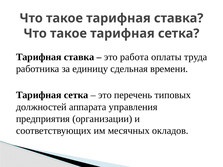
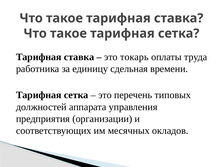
работа: работа -> токарь (134, 57)
